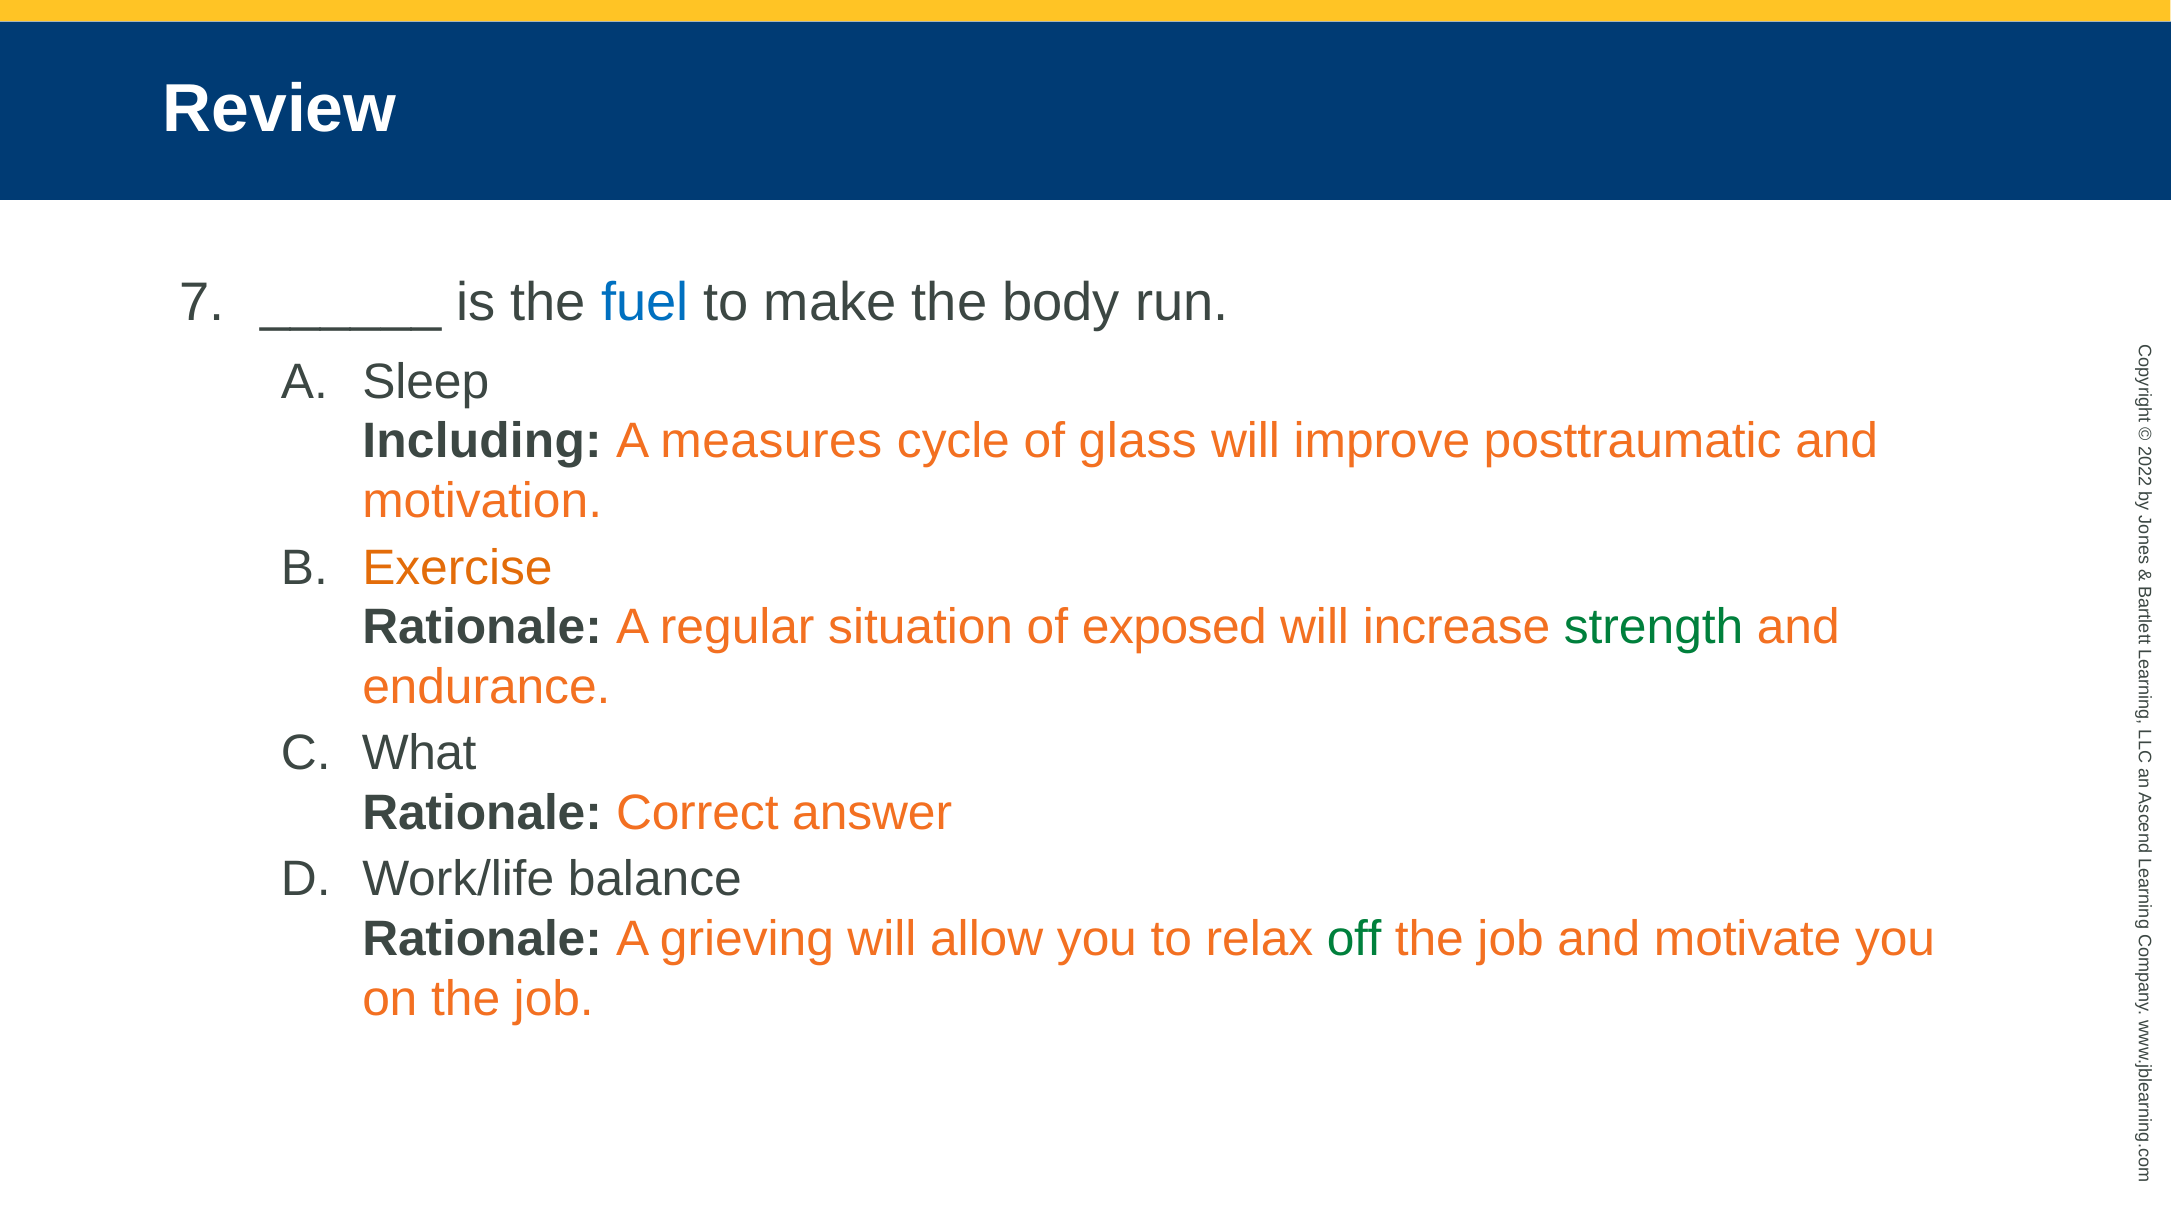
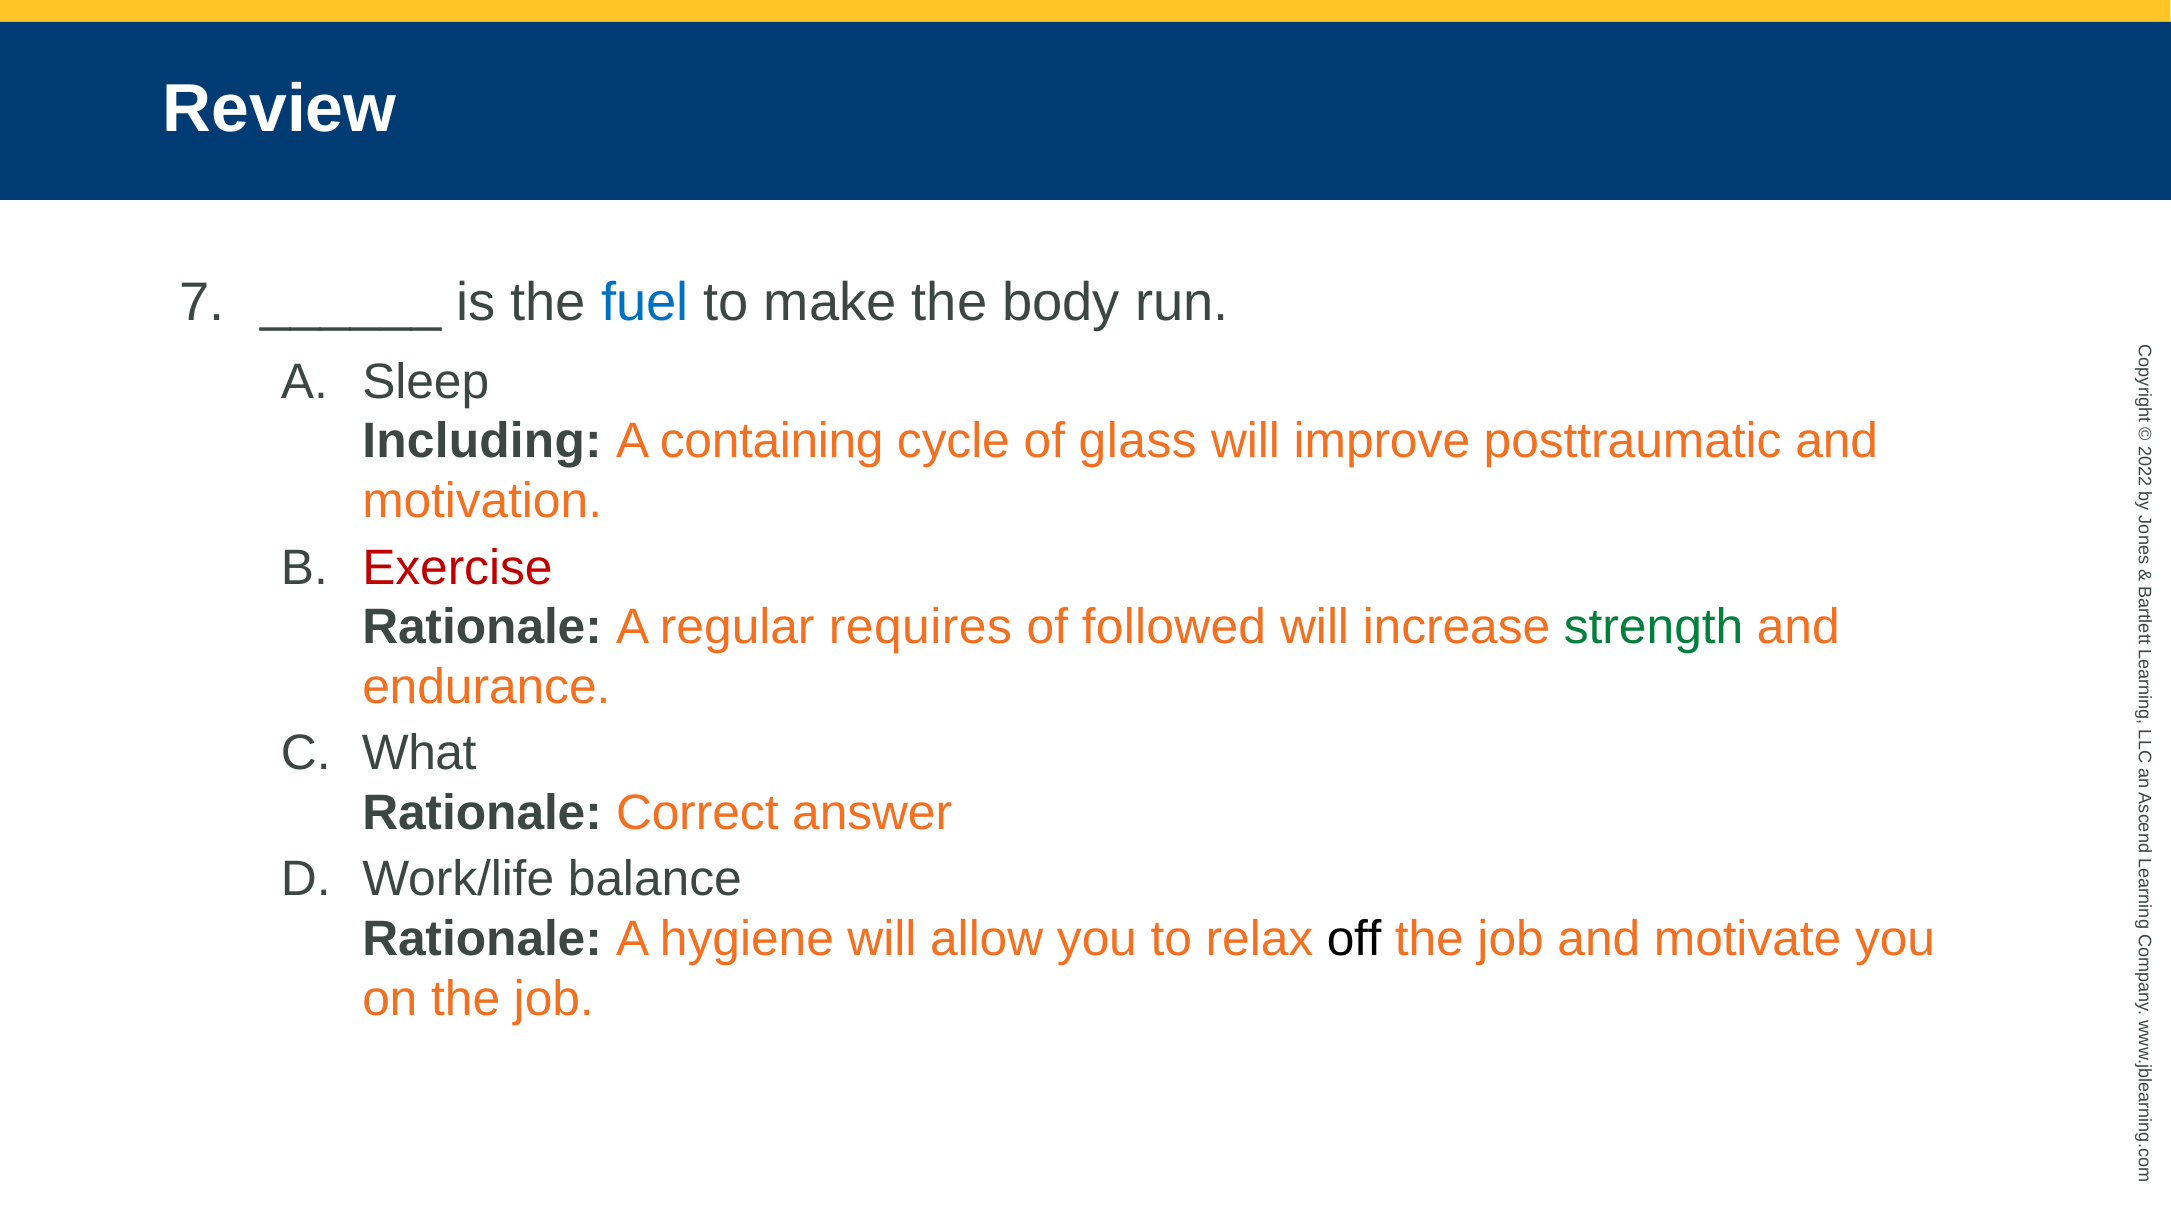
measures: measures -> containing (772, 442)
Exercise colour: orange -> red (457, 568)
situation: situation -> requires (920, 627)
exposed: exposed -> followed (1174, 627)
grieving: grieving -> hygiene (747, 939)
off colour: green -> black (1354, 939)
